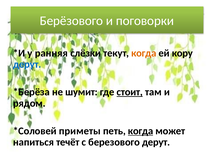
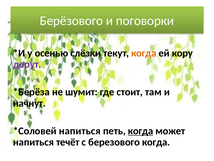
ранняя: ранняя -> осенью (51, 53)
дерут colour: blue -> purple (27, 64)
стоит underline: present -> none (130, 92)
рядом: рядом -> начнут (29, 103)
приметы: приметы -> напиться (80, 131)
березового дерут: дерут -> когда (156, 142)
